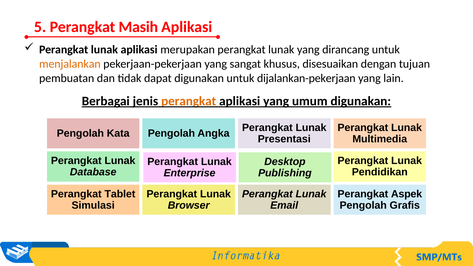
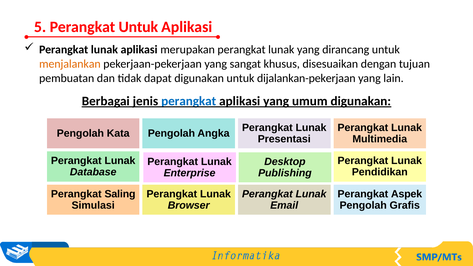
Perangkat Masih: Masih -> Untuk (138, 27)
perangkat colour: orange -> blue (189, 101)
Tablet: Tablet -> Saling (120, 194)
